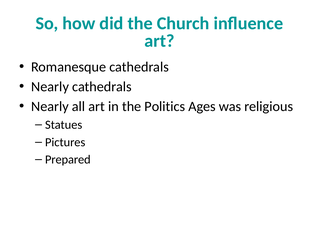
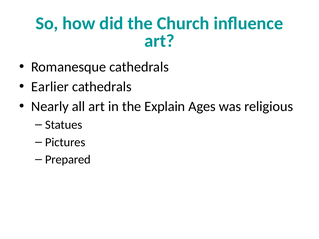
Nearly: Nearly -> Earlier (50, 87)
Politics: Politics -> Explain (165, 107)
